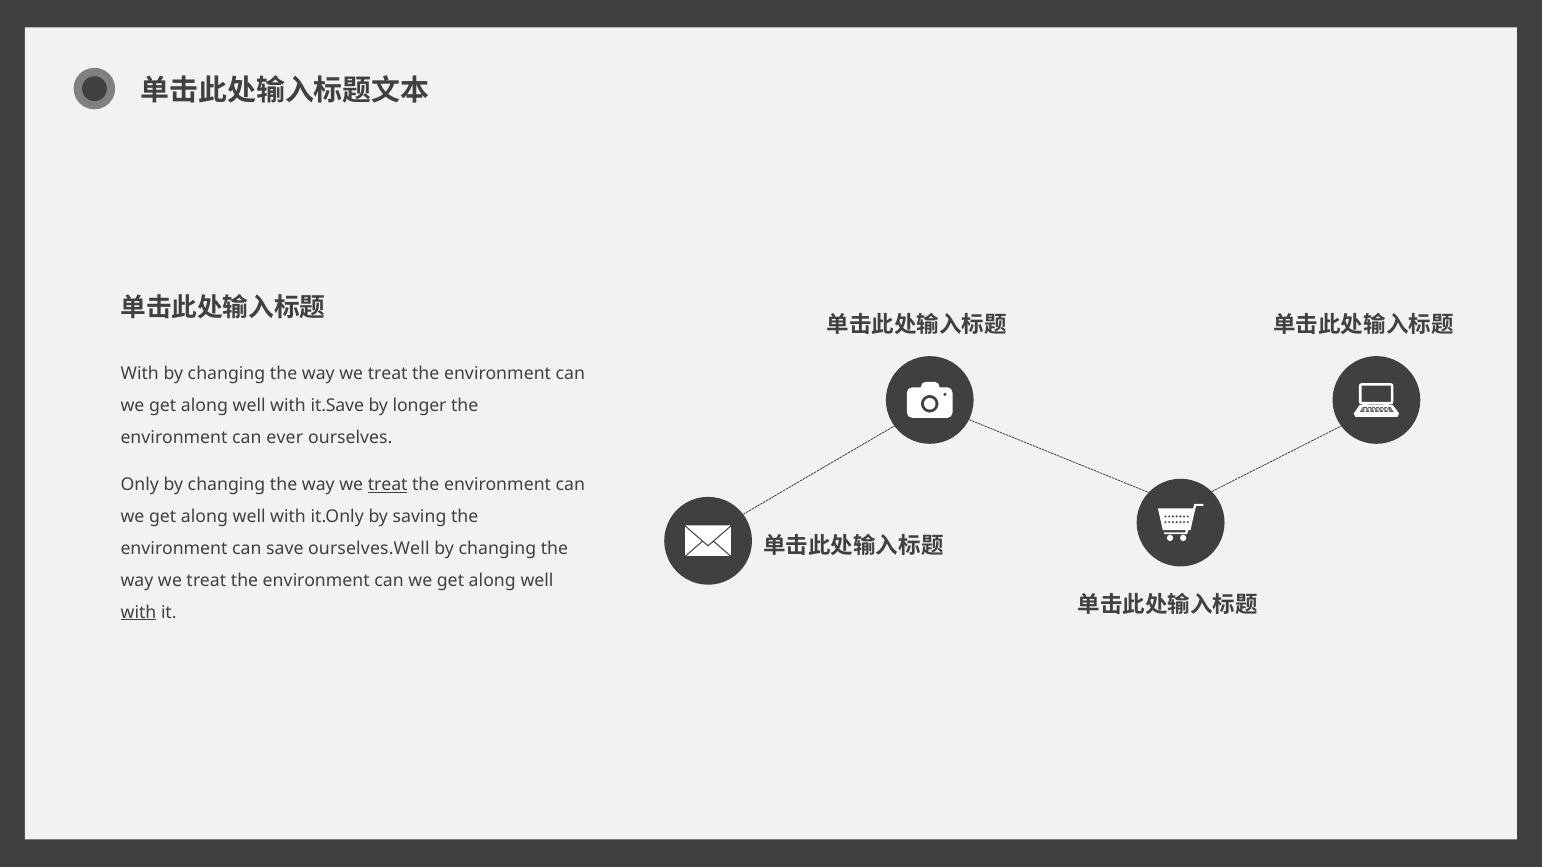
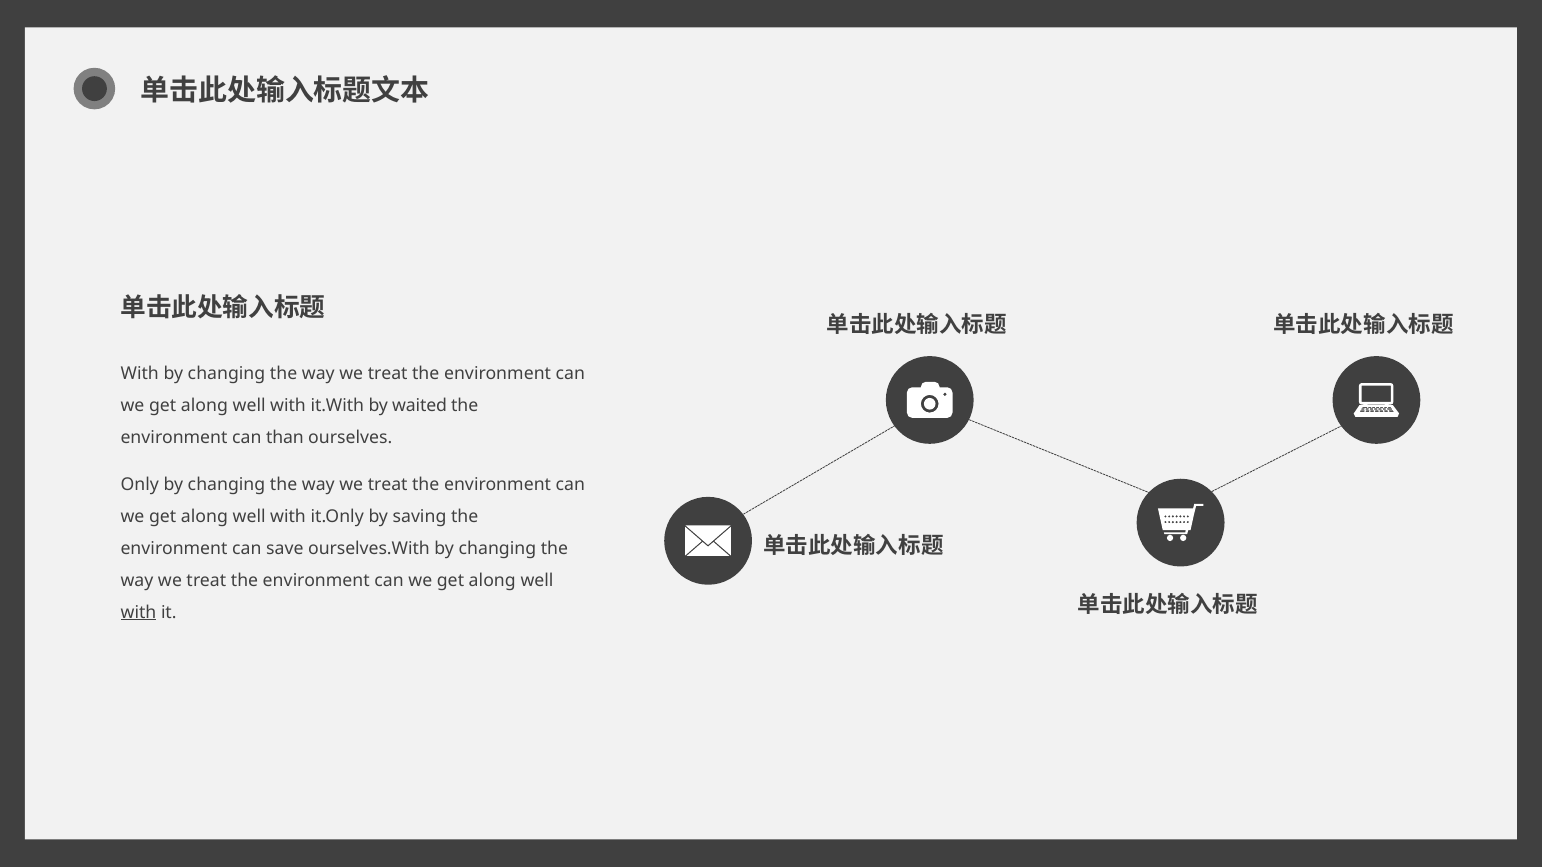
it.Save: it.Save -> it.With (337, 406)
longer: longer -> waited (420, 406)
ever: ever -> than (285, 437)
treat underline: present -> none (388, 485)
ourselves.Well: ourselves.Well -> ourselves.With (369, 549)
